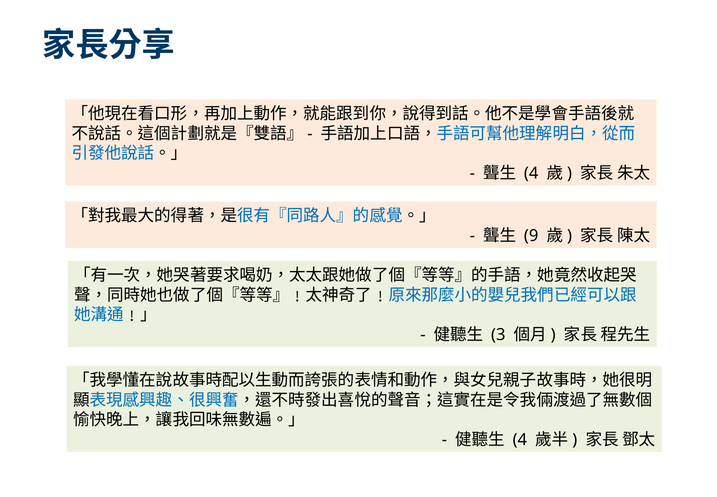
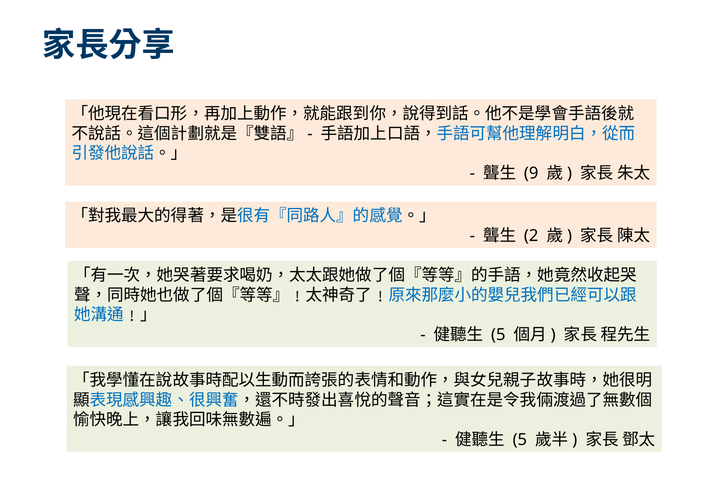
4: 4 -> 9 (531, 173)
9: 9 -> 2 (531, 236)
3: 3 -> 5 (498, 334)
4: 4 -> 5 (520, 439)
